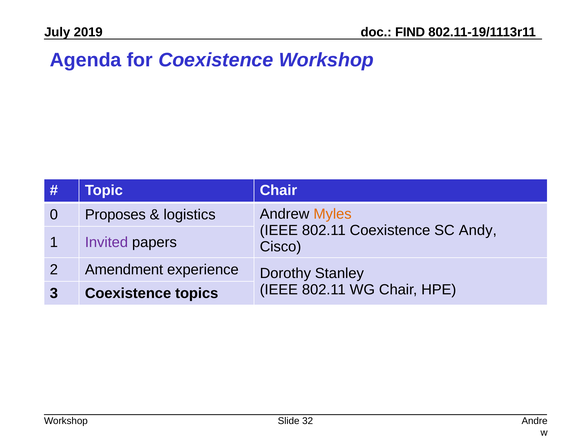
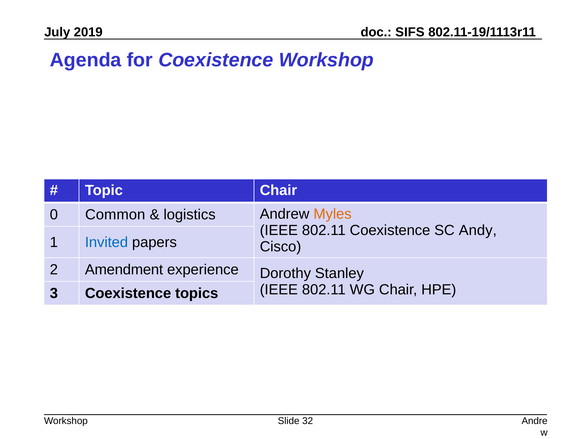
FIND: FIND -> SIFS (410, 32)
Proposes: Proposes -> Common (115, 215)
Invited colour: purple -> blue (106, 242)
